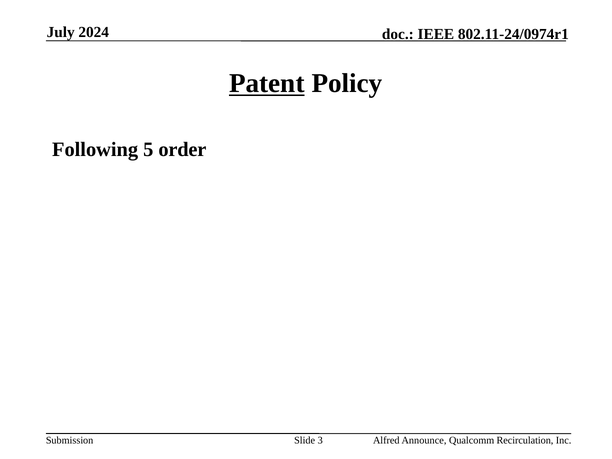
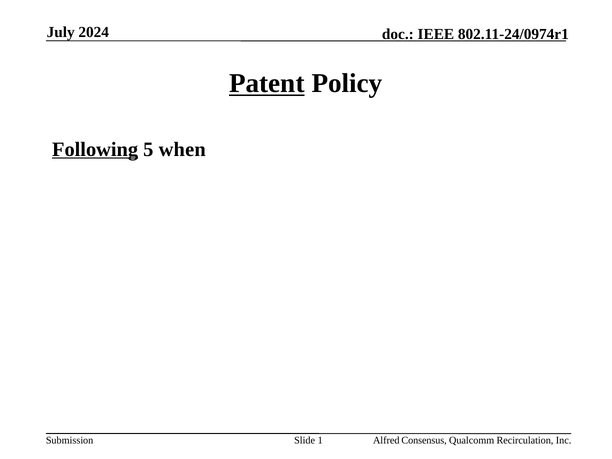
Following underline: none -> present (95, 149)
order: order -> when (182, 149)
3: 3 -> 1 (320, 440)
Announce: Announce -> Consensus (424, 440)
